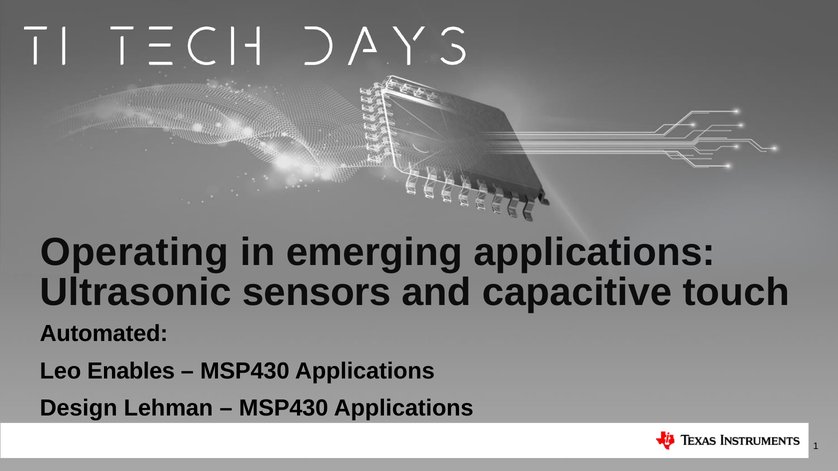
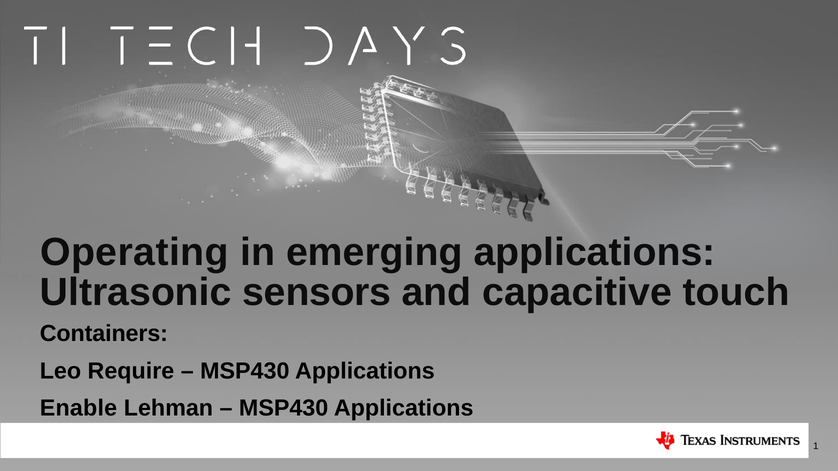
Automated: Automated -> Containers (104, 334)
Enables: Enables -> Require (131, 371)
Design: Design -> Enable (78, 409)
